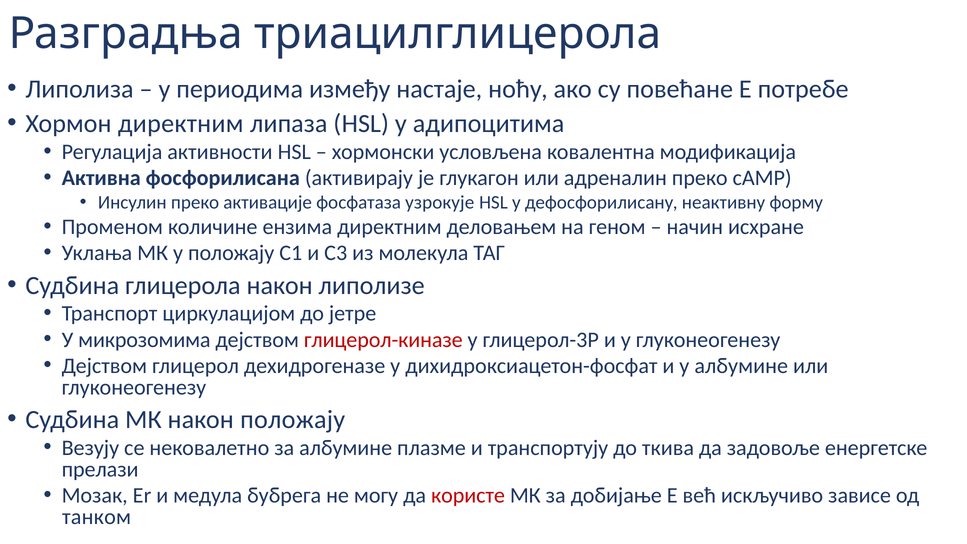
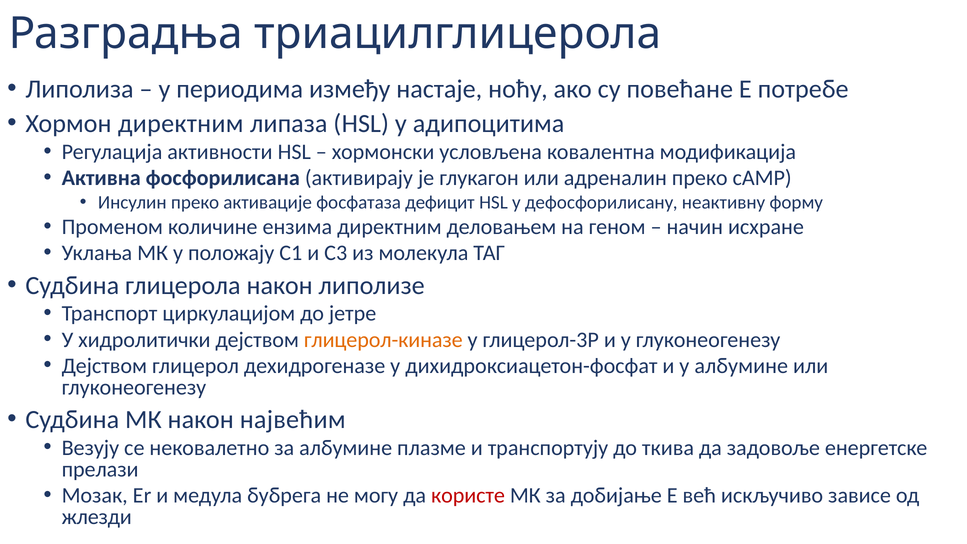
узрокује: узрокује -> дефицит (440, 203)
микрозомима: микрозомима -> хидролитички (144, 340)
глицерол-киназе colour: red -> orange (383, 340)
након положају: положају -> највећим (293, 420)
танком: танком -> жлезди (97, 517)
